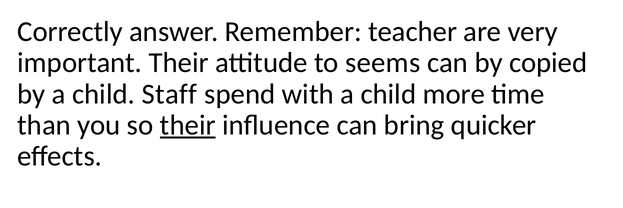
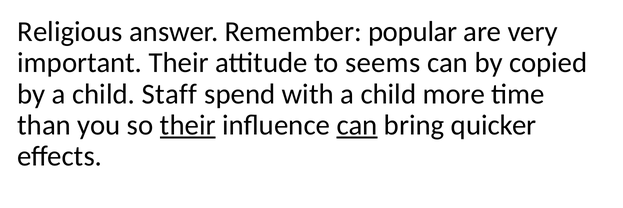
Correctly: Correctly -> Religious (70, 32)
teacher: teacher -> popular (413, 32)
can underline: none -> present (357, 125)
